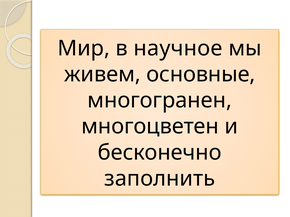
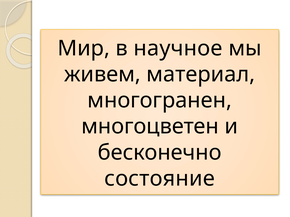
основные: основные -> материал (201, 75)
заполнить: заполнить -> состояние (160, 179)
